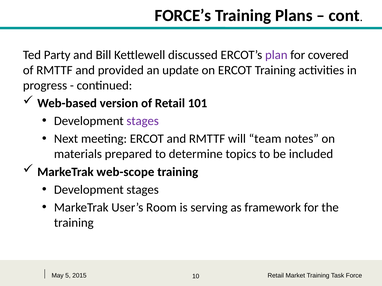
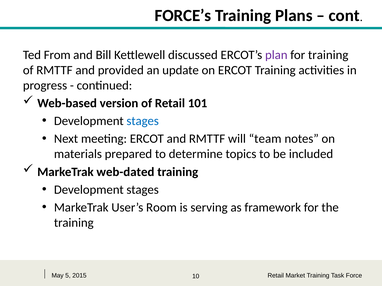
Party: Party -> From (57, 55)
for covered: covered -> training (328, 55)
stages colour: purple -> blue (143, 121)
web-scope: web-scope -> web-dated (125, 172)
